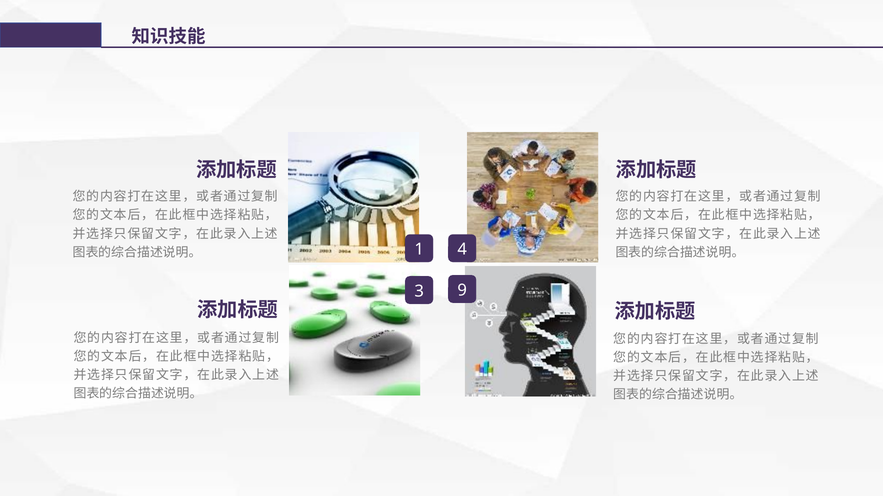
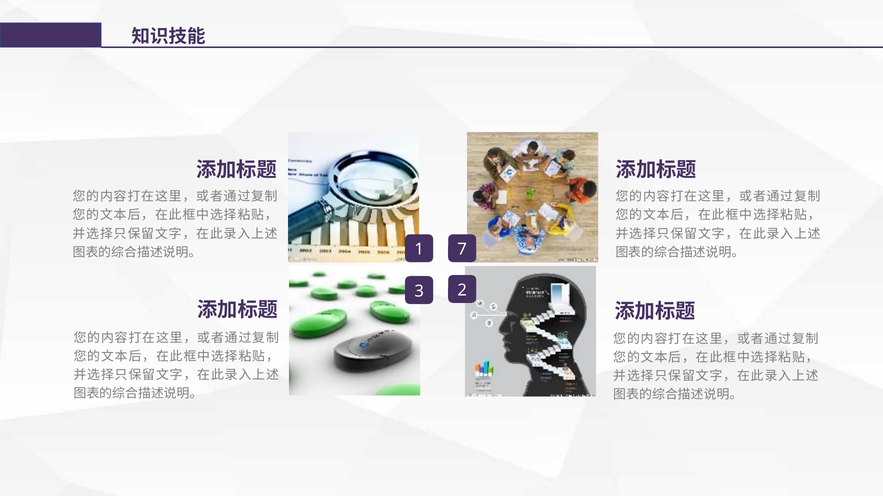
4: 4 -> 7 (462, 250)
9: 9 -> 2 (462, 291)
